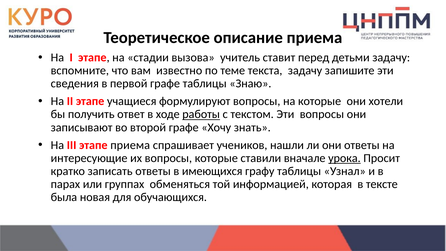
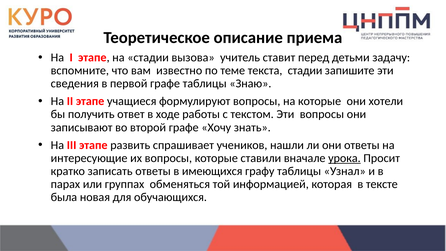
текста задачу: задачу -> стадии (305, 71)
работы underline: present -> none (201, 114)
этапе приема: приема -> развить (130, 145)
